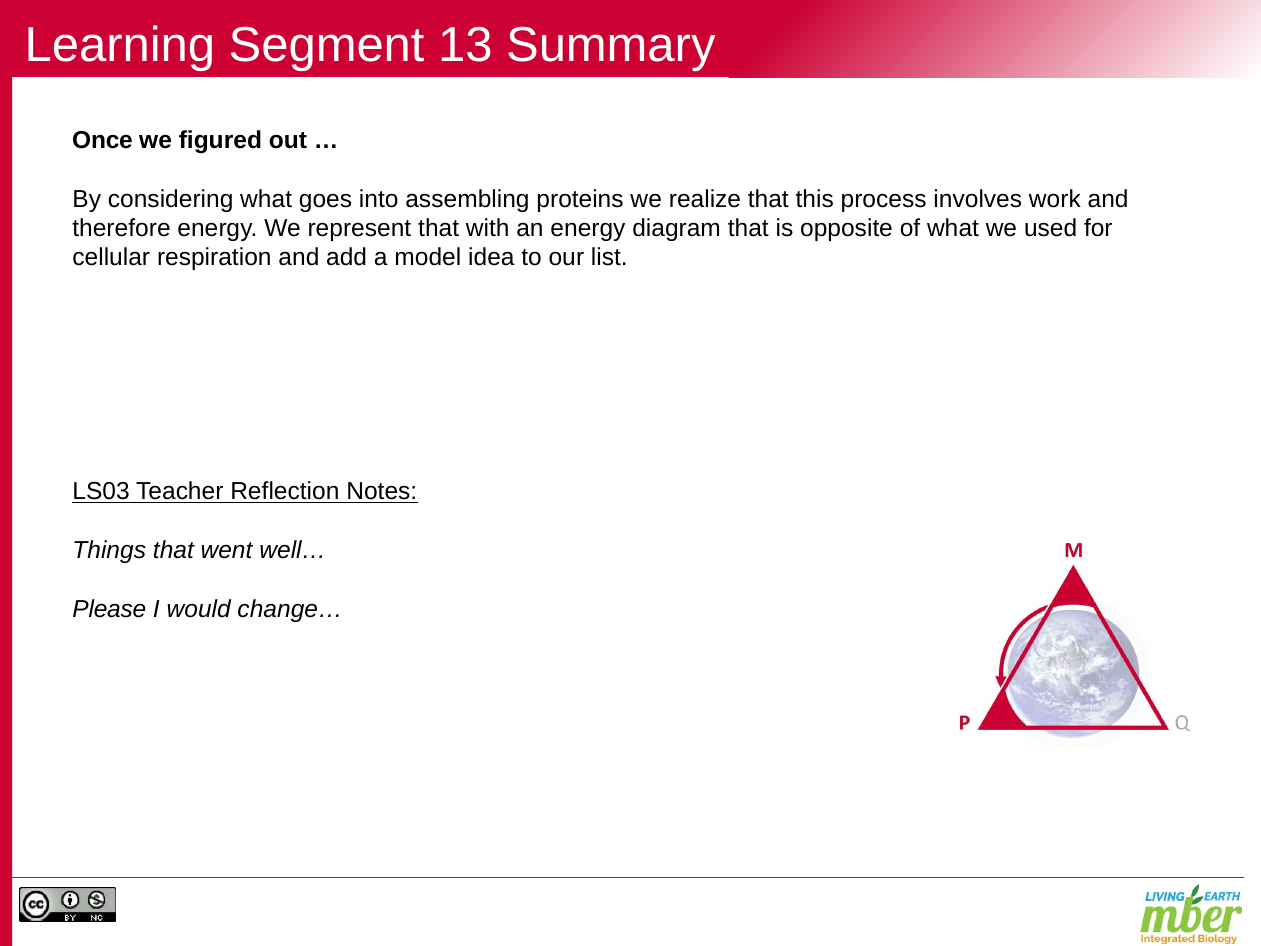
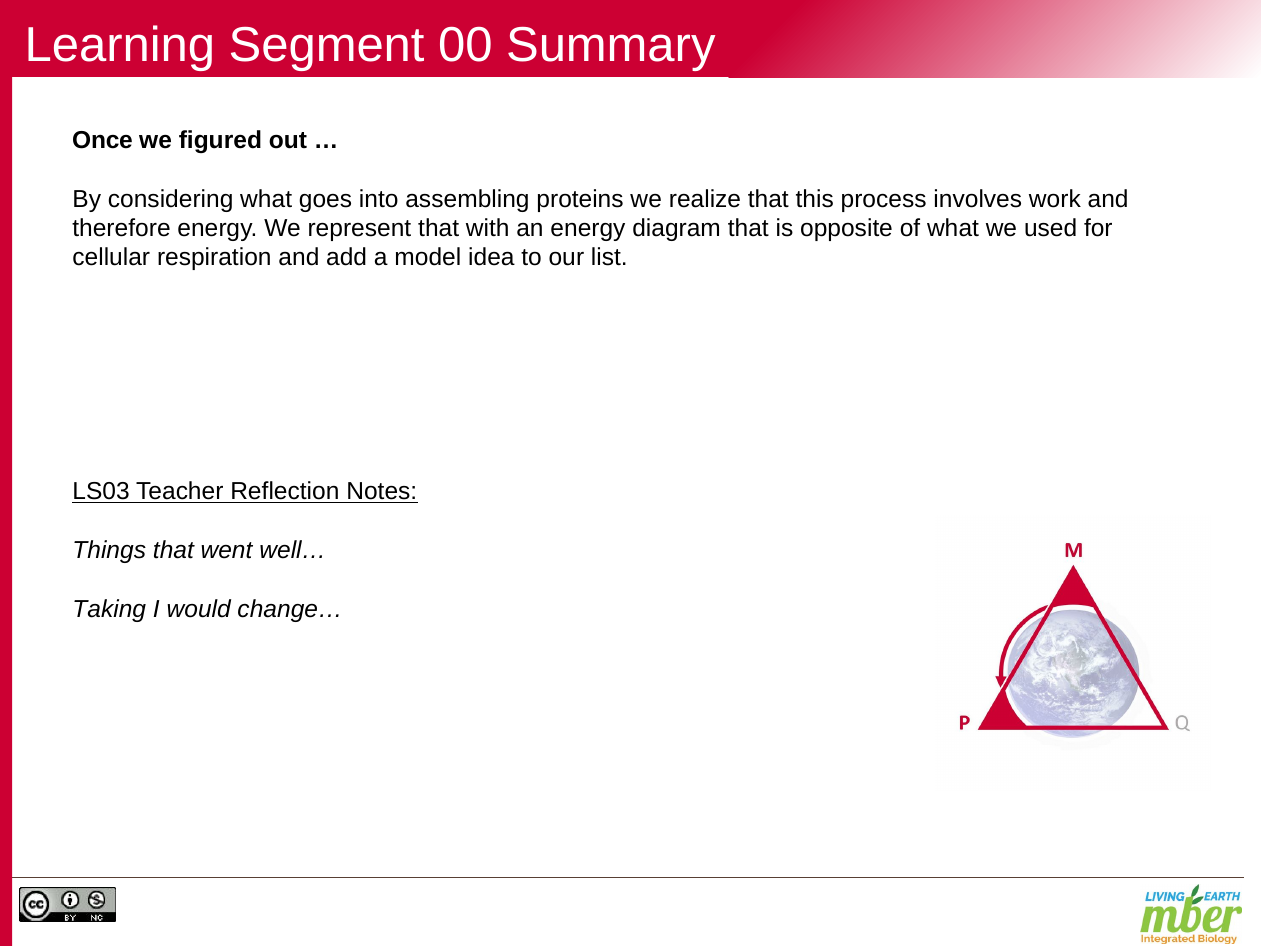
13: 13 -> 00 (465, 46)
Please: Please -> Taking (109, 609)
